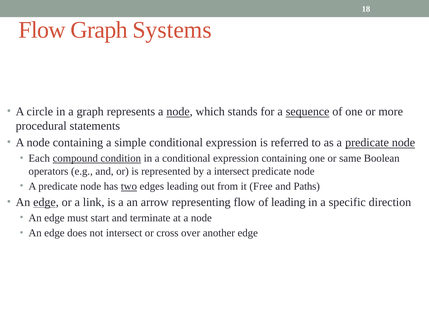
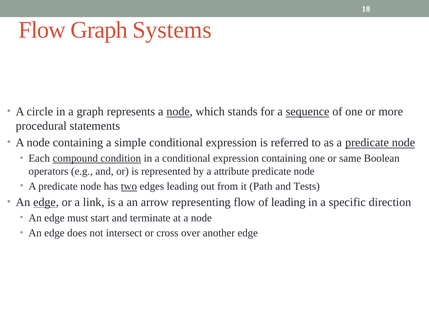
a intersect: intersect -> attribute (232, 171)
Free: Free -> Path (261, 186)
Paths: Paths -> Tests (307, 186)
